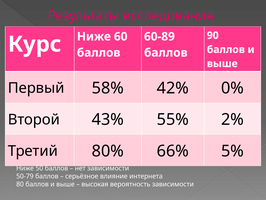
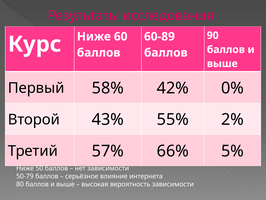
80%: 80% -> 57% (108, 151)
